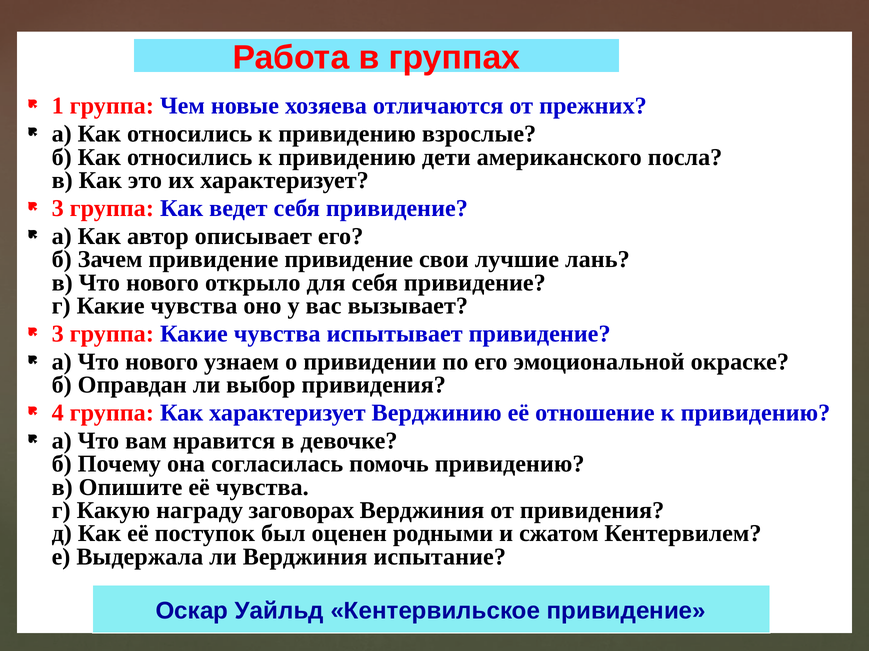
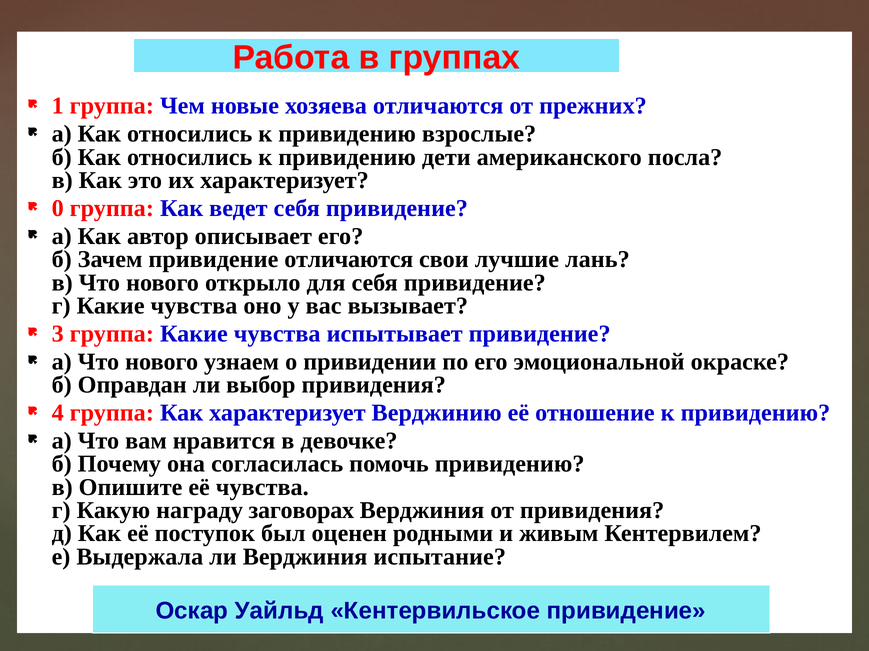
3: 3 -> 0 (58, 208)
привидение привидение: привидение -> отличаются (349, 260)
сжатом: сжатом -> живым (559, 534)
